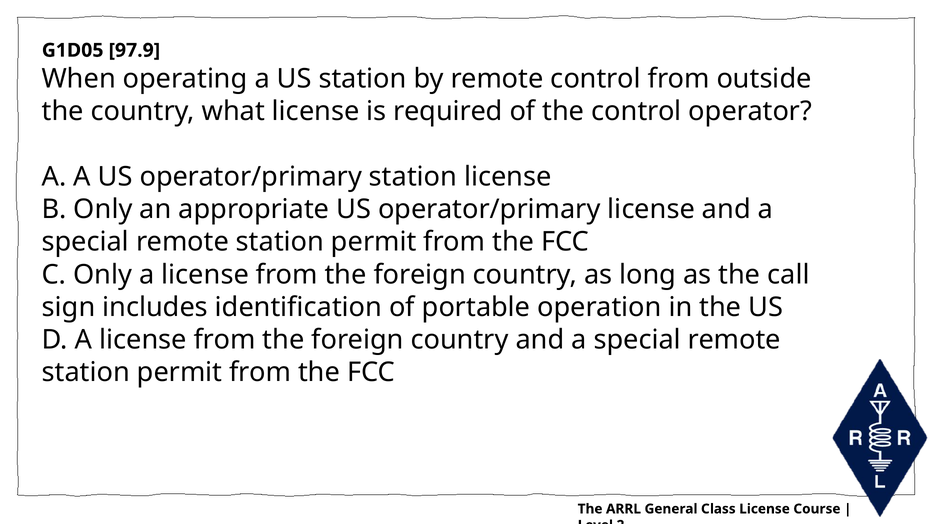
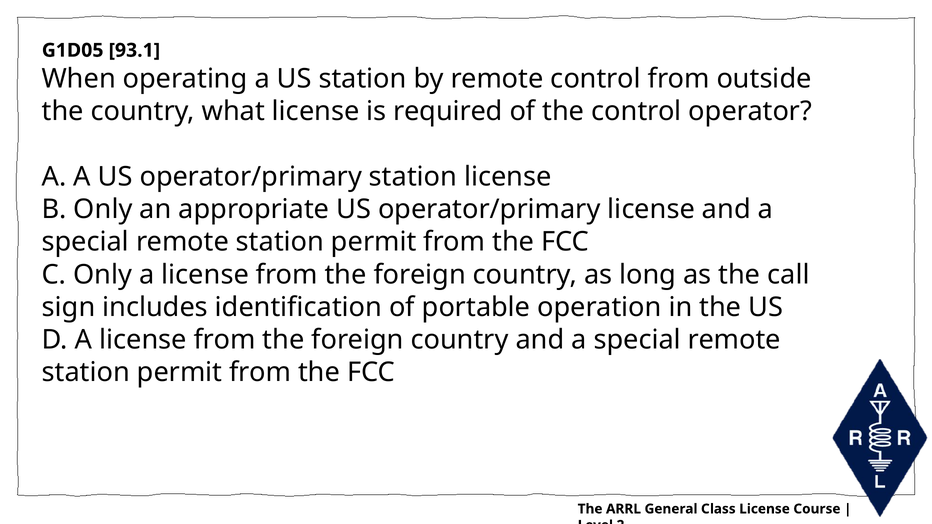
97.9: 97.9 -> 93.1 (134, 50)
